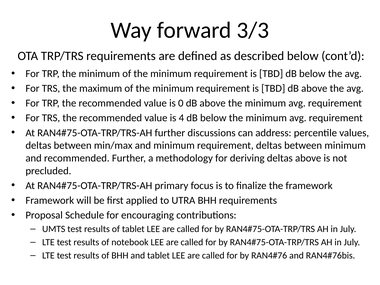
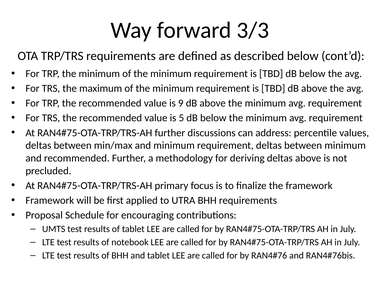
0: 0 -> 9 (181, 103)
4: 4 -> 5 (181, 118)
